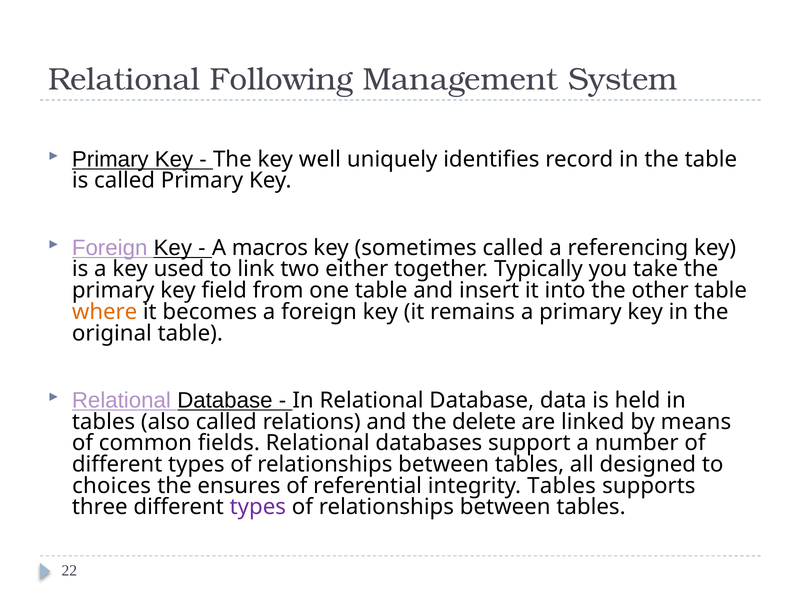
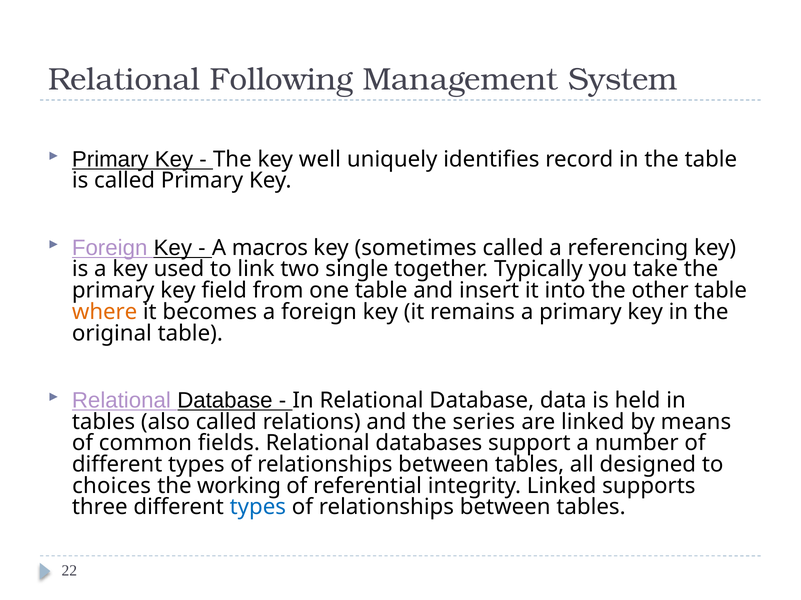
either: either -> single (357, 269)
delete: delete -> series (484, 422)
ensures: ensures -> working (239, 486)
integrity Tables: Tables -> Linked (562, 486)
types colour: purple -> blue (258, 508)
